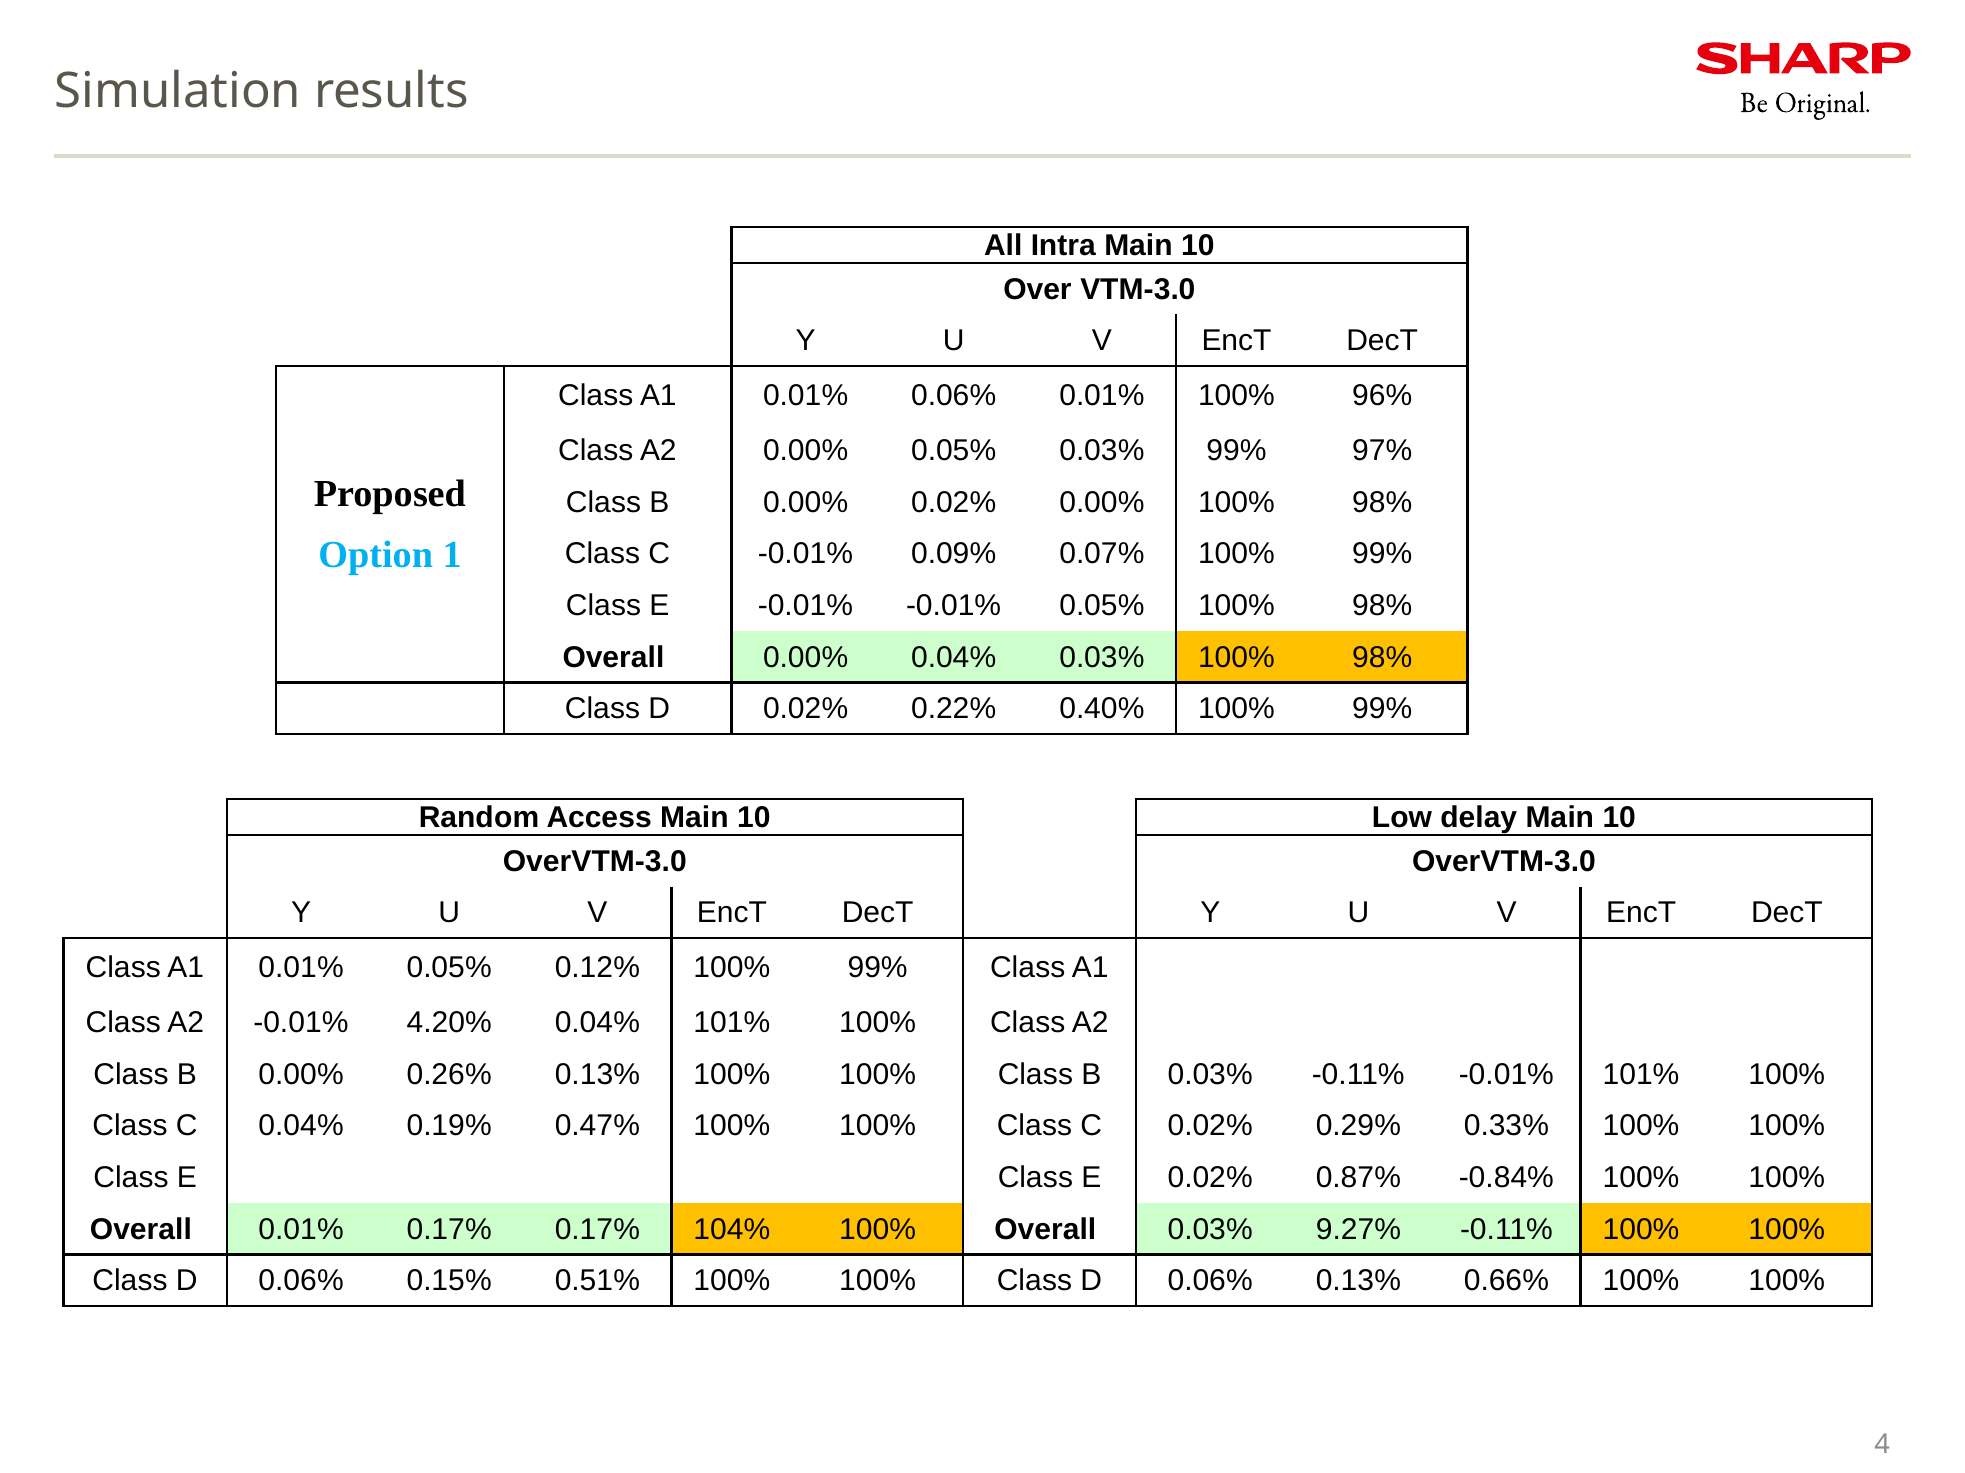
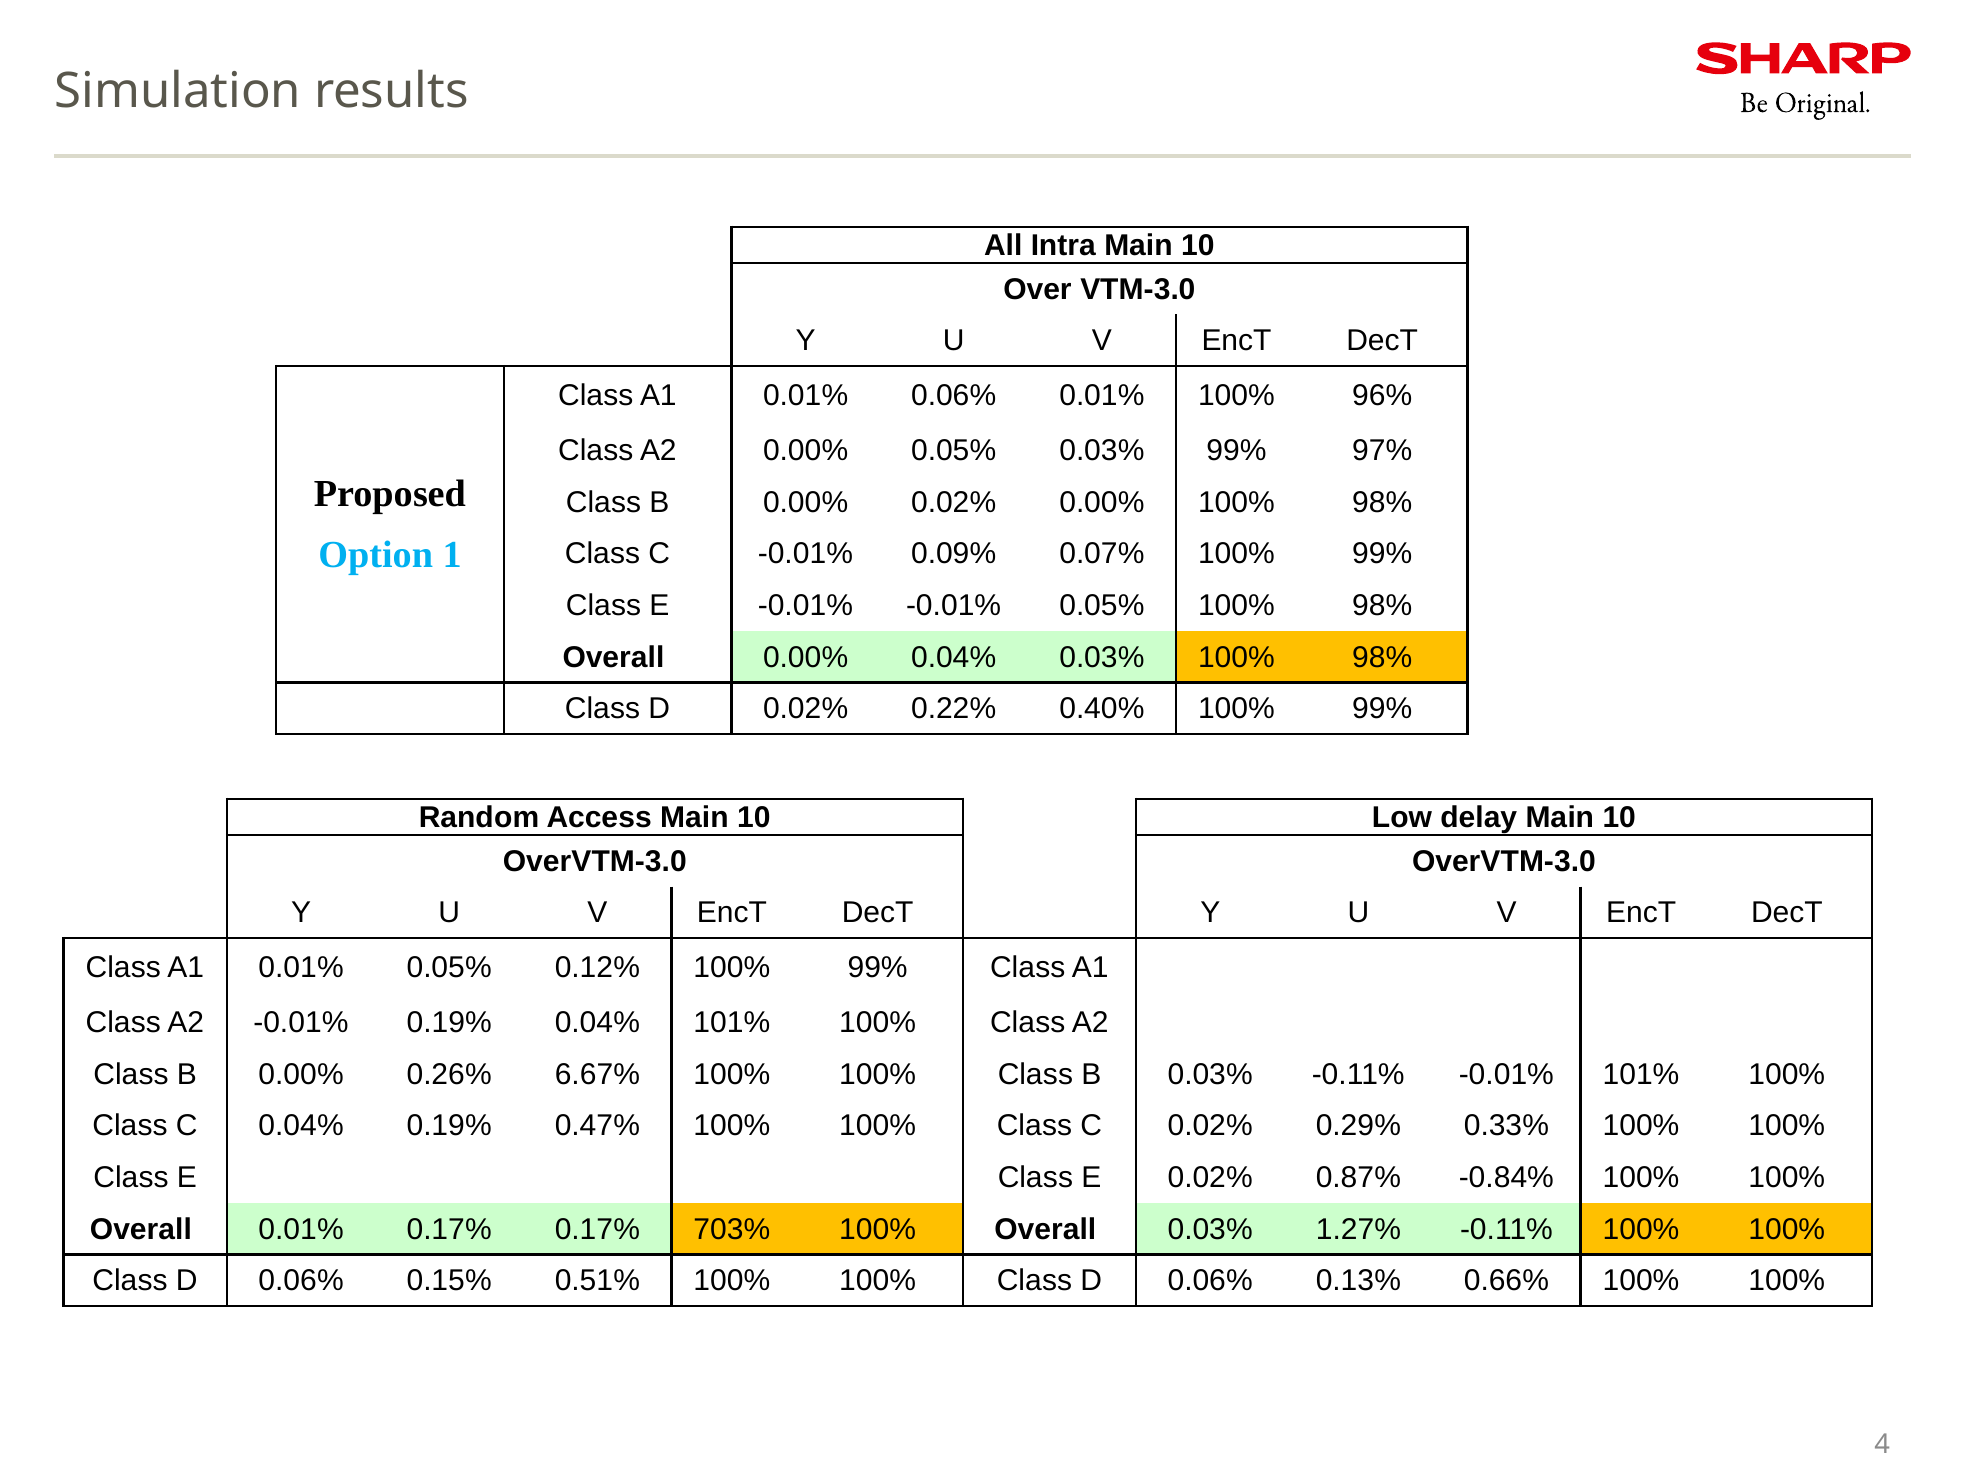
-0.01% 4.20%: 4.20% -> 0.19% (449, 1023)
0.26% 0.13%: 0.13% -> 6.67% (597, 1075)
104%: 104% -> 703% (732, 1230)
9.27%: 9.27% -> 1.27% (1358, 1230)
